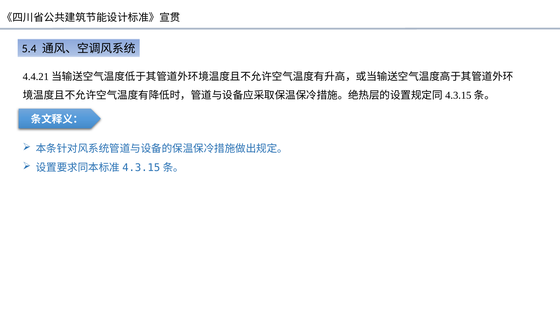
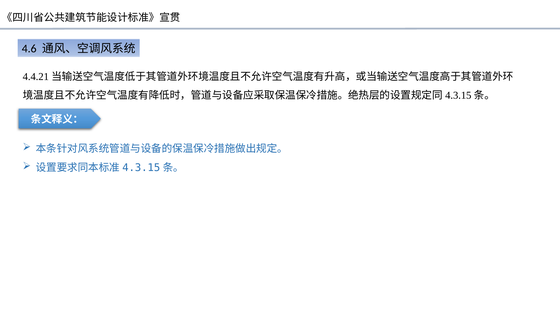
5.4: 5.4 -> 4.6 (29, 49)
